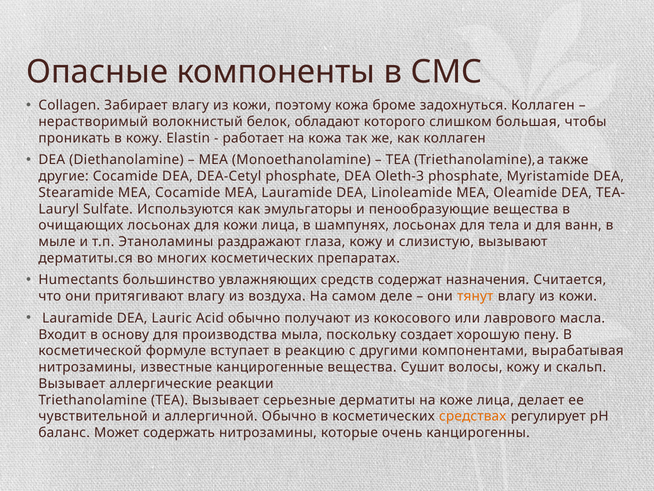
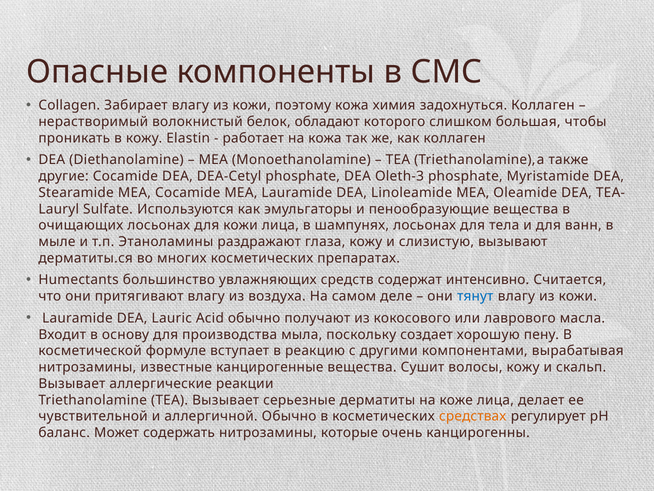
броме: броме -> химия (394, 105)
назначения: назначения -> интенсивно (488, 280)
тянут colour: orange -> blue (475, 296)
